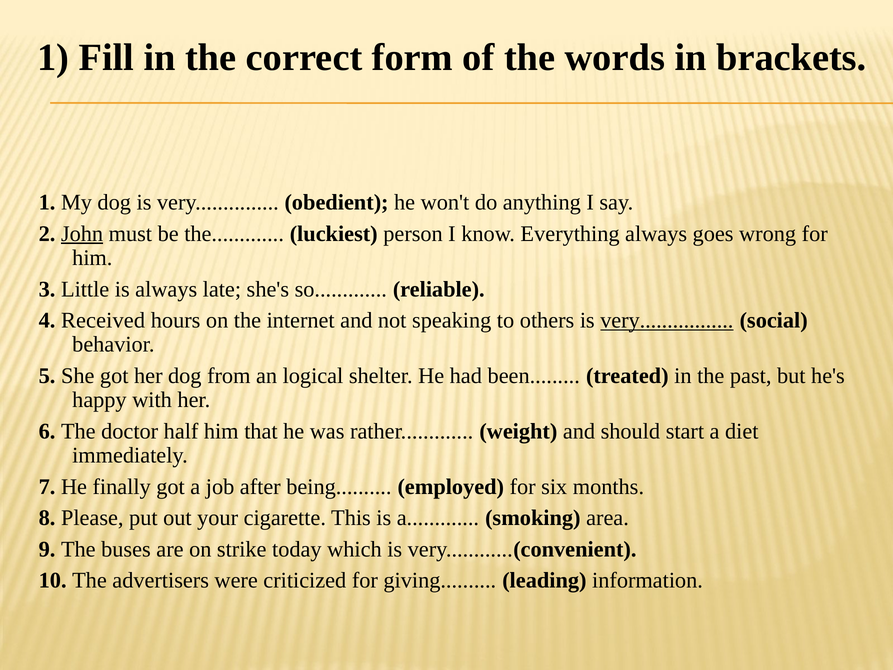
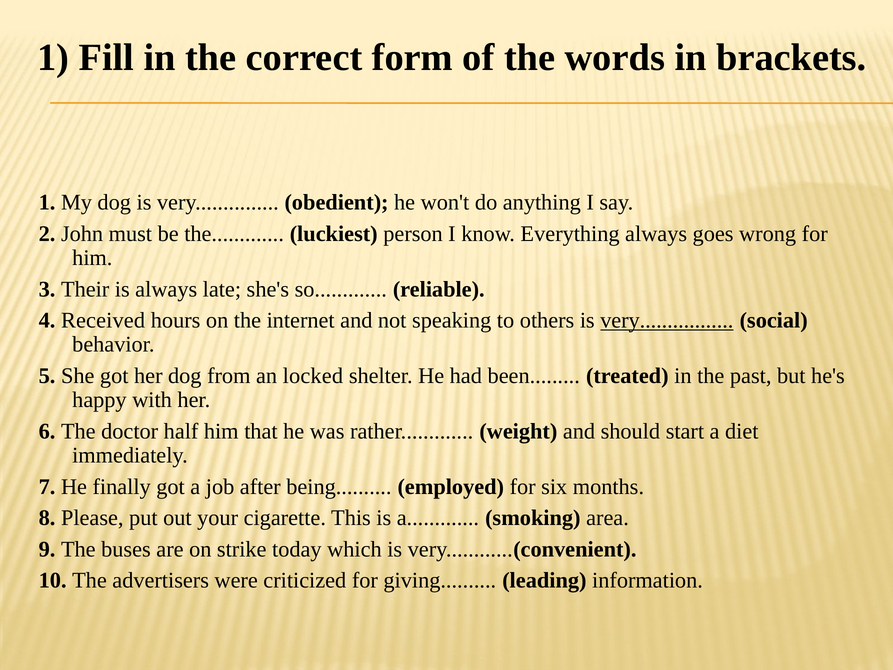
John underline: present -> none (82, 234)
Little: Little -> Their (85, 289)
logical: logical -> locked (313, 376)
